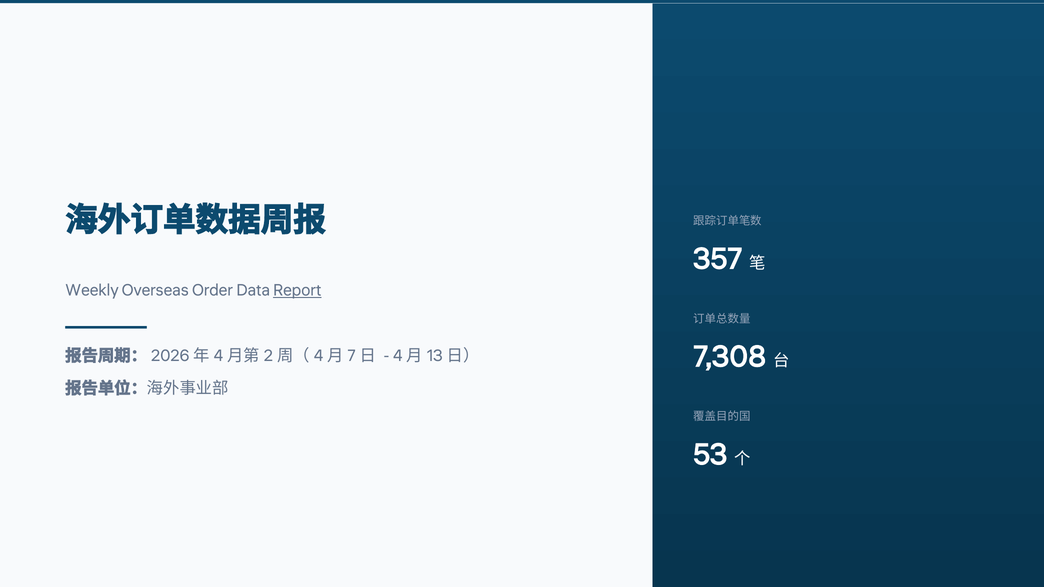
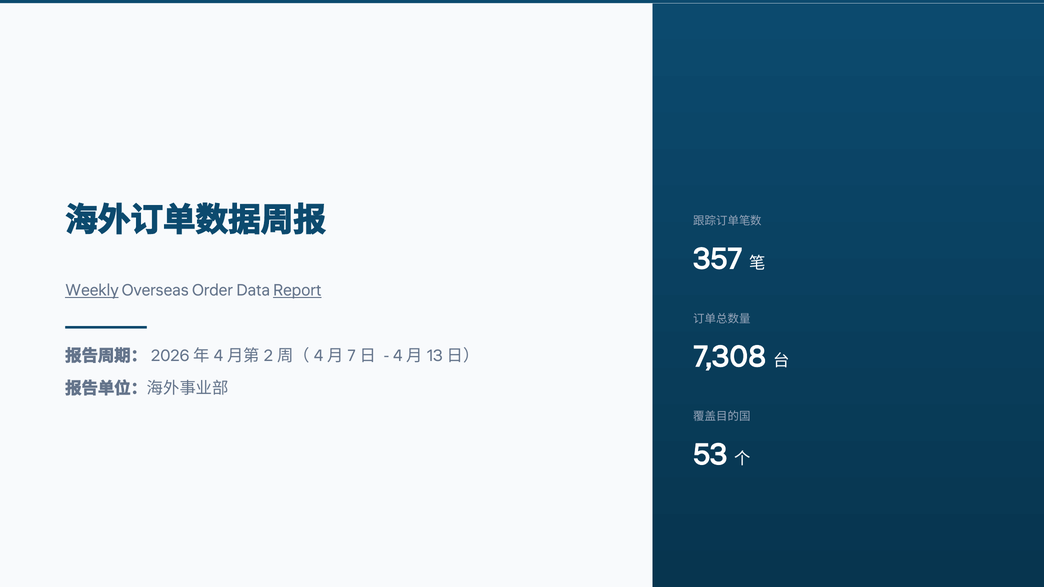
Weekly underline: none -> present (92, 291)
